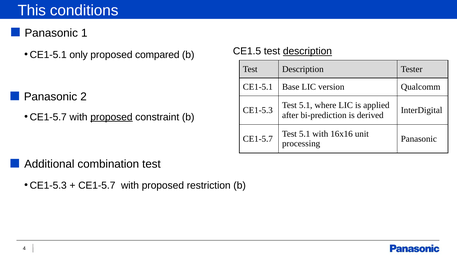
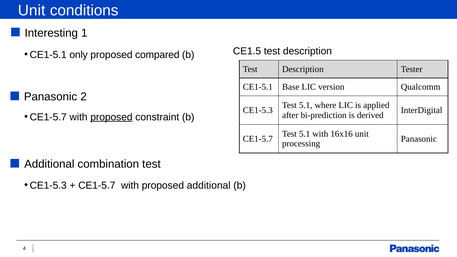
This: This -> Unit (32, 10)
Panasonic: Panasonic -> Interesting (51, 33)
description underline: present -> none (307, 51)
proposed restriction: restriction -> additional (209, 185)
